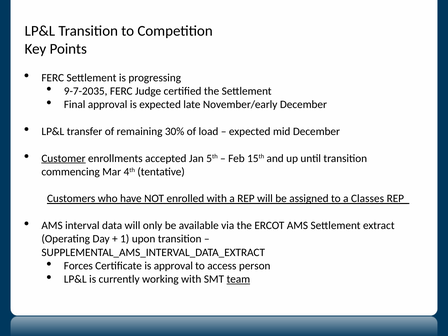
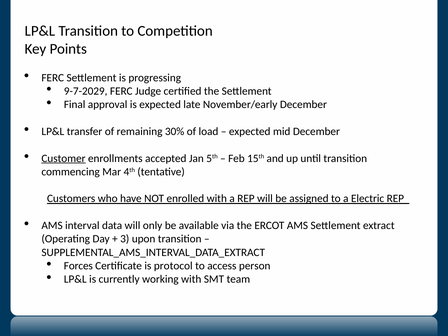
9-7-2035: 9-7-2035 -> 9-7-2029 (86, 91)
Classes: Classes -> Electric (368, 199)
1: 1 -> 3 (125, 239)
is approval: approval -> protocol (173, 266)
team underline: present -> none (238, 279)
